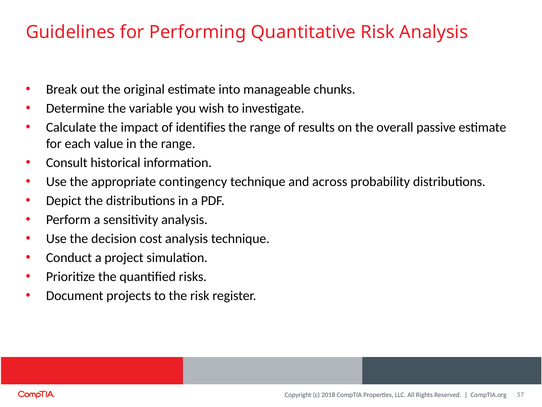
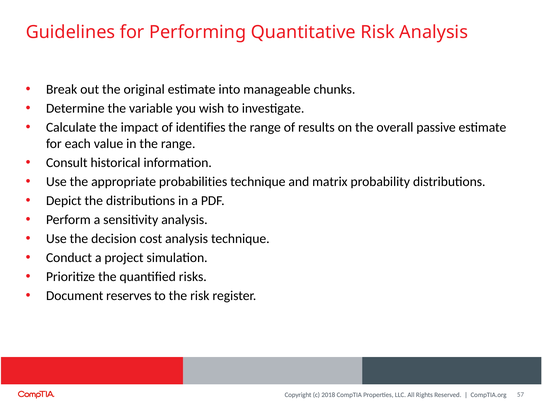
contingency: contingency -> probabilities (193, 181)
across: across -> matrix (330, 181)
projects: projects -> reserves (129, 295)
